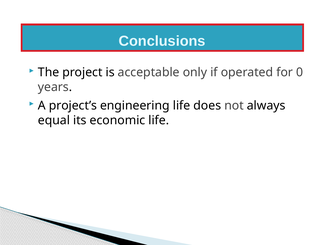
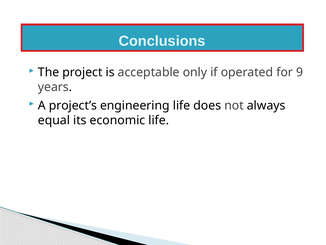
0: 0 -> 9 (300, 72)
